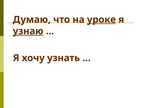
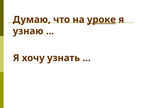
узнаю underline: present -> none (28, 31)
